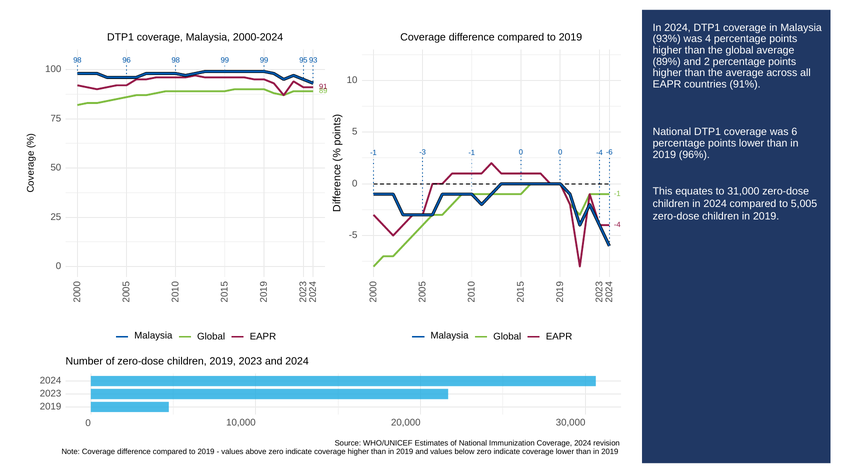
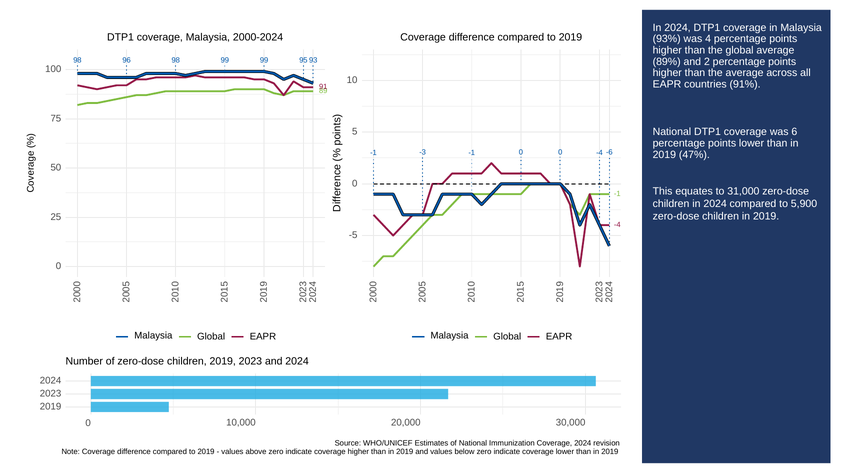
96%: 96% -> 47% (694, 155)
5,005: 5,005 -> 5,900 (804, 204)
